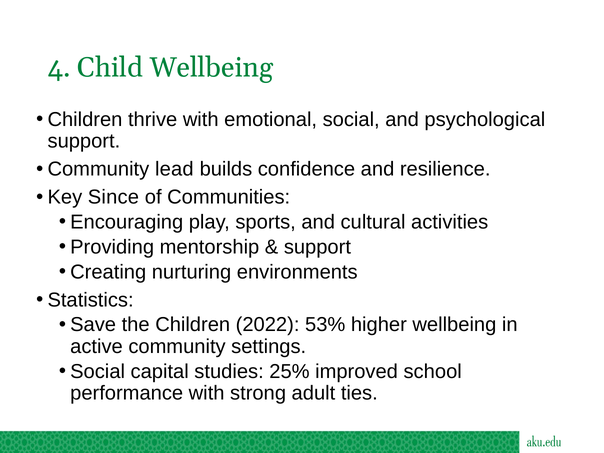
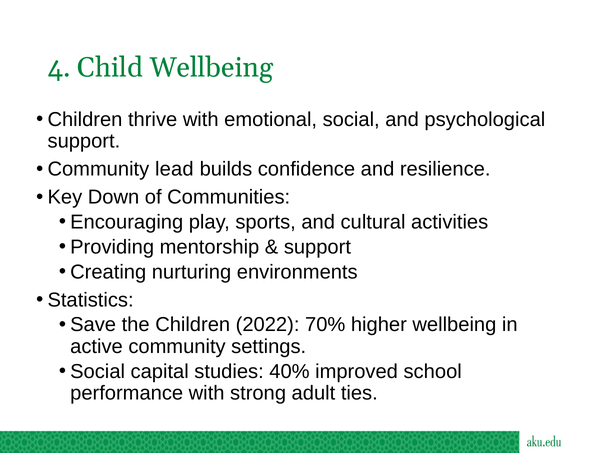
Since: Since -> Down (114, 197)
53%: 53% -> 70% (325, 325)
25%: 25% -> 40% (289, 371)
